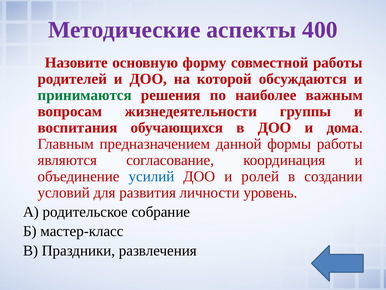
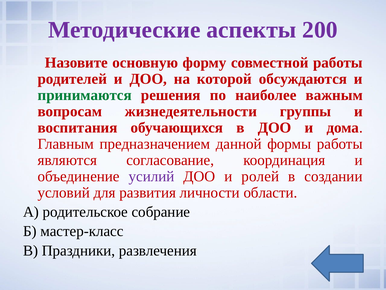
400: 400 -> 200 (320, 30)
усилий colour: blue -> purple (151, 176)
уровень: уровень -> области (270, 192)
